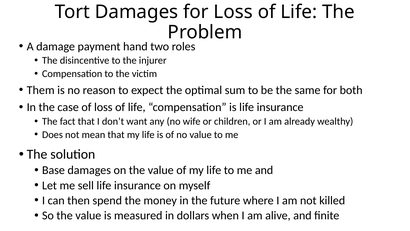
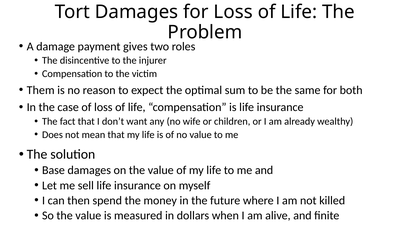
hand: hand -> gives (135, 46)
